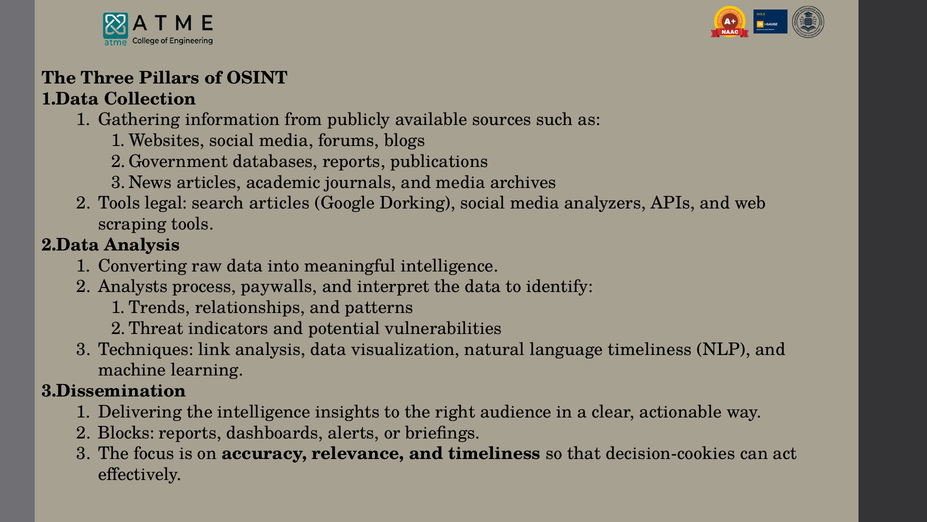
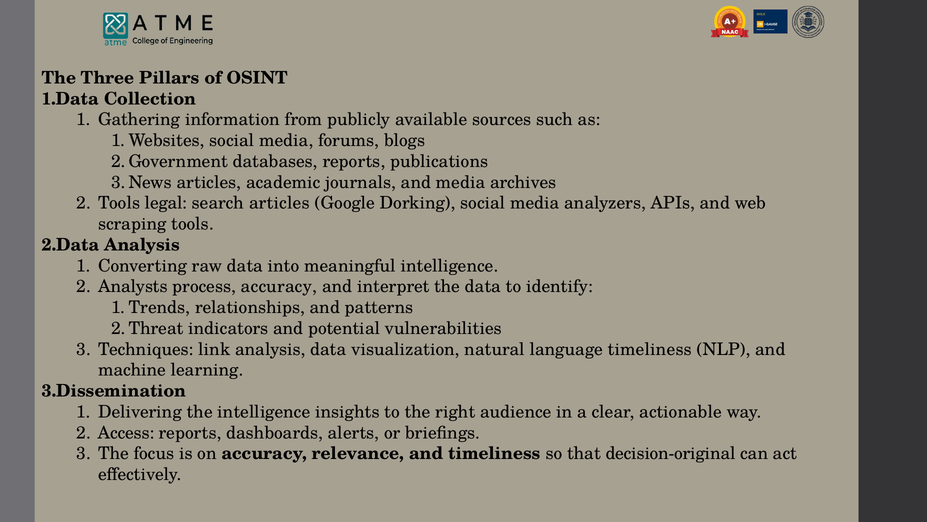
process paywalls: paywalls -> accuracy (279, 286)
Blocks: Blocks -> Access (126, 432)
decision-cookies: decision-cookies -> decision-original (671, 453)
